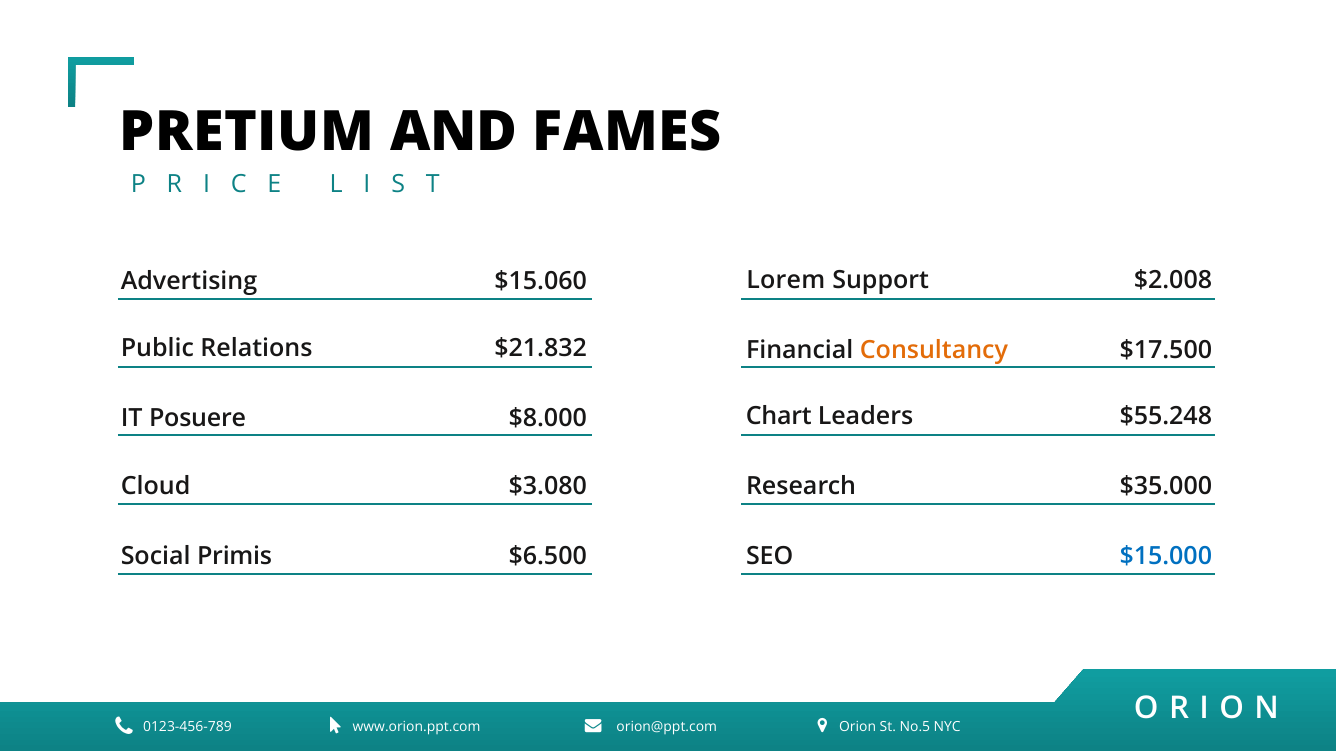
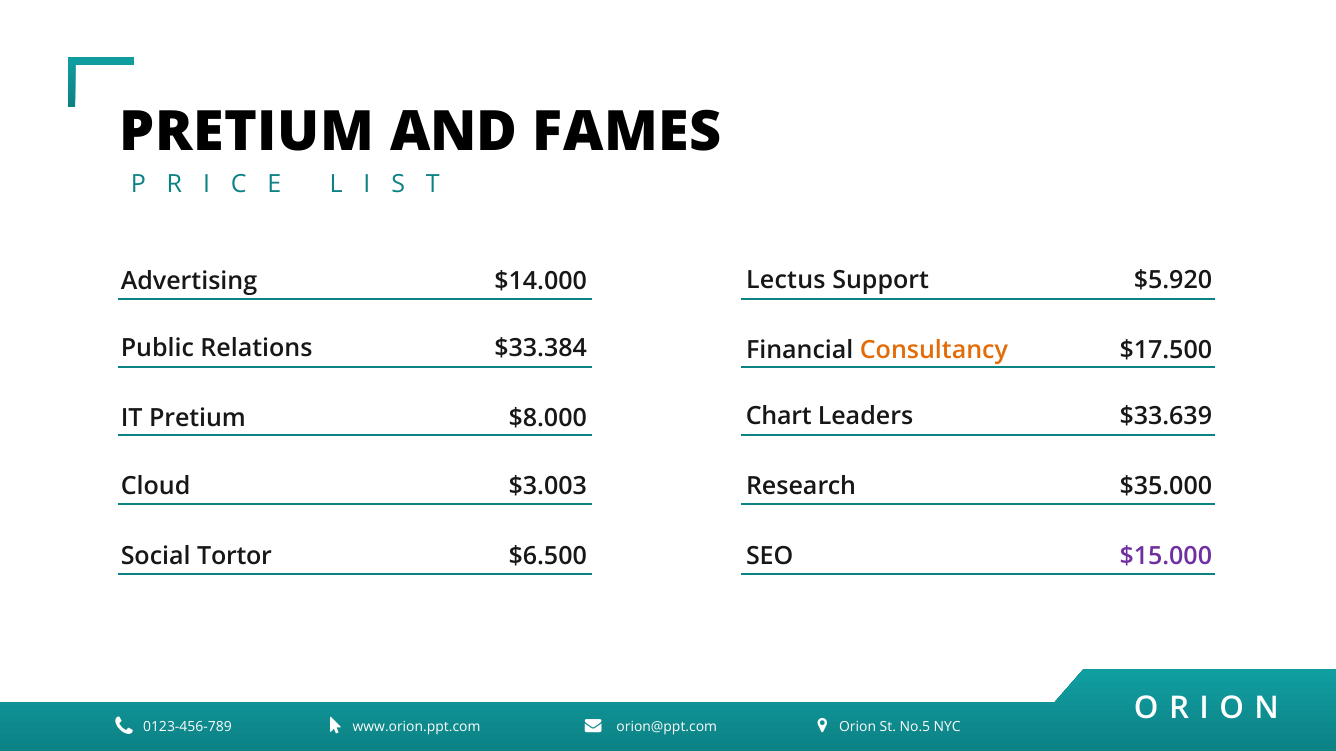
Lorem: Lorem -> Lectus (786, 281)
$2.008: $2.008 -> $5.920 (1173, 281)
$15.060: $15.060 -> $14.000 (541, 281)
$21.832: $21.832 -> $33.384 (541, 349)
$55.248: $55.248 -> $33.639 (1166, 416)
IT Posuere: Posuere -> Pretium (197, 419)
$3.080: $3.080 -> $3.003 (548, 486)
Primis: Primis -> Tortor (235, 556)
$15.000 colour: blue -> purple (1166, 556)
